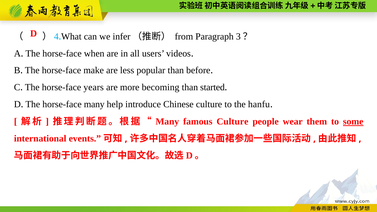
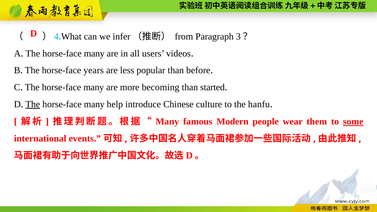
when: when -> many (94, 53)
make: make -> years (94, 70)
years: years -> many (94, 87)
The underline: none -> present (33, 104)
famous Culture: Culture -> Modern (233, 122)
